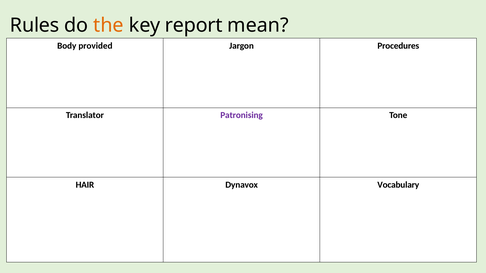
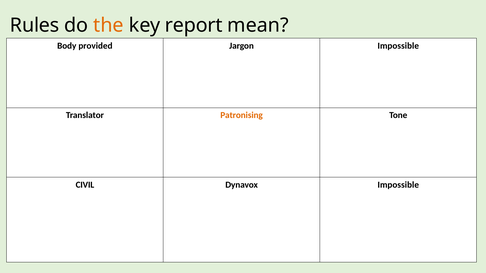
Jargon Procedures: Procedures -> Impossible (398, 46)
Patronising colour: purple -> orange (242, 115)
HAIR: HAIR -> CIVIL (85, 185)
Dynavox Vocabulary: Vocabulary -> Impossible (398, 185)
